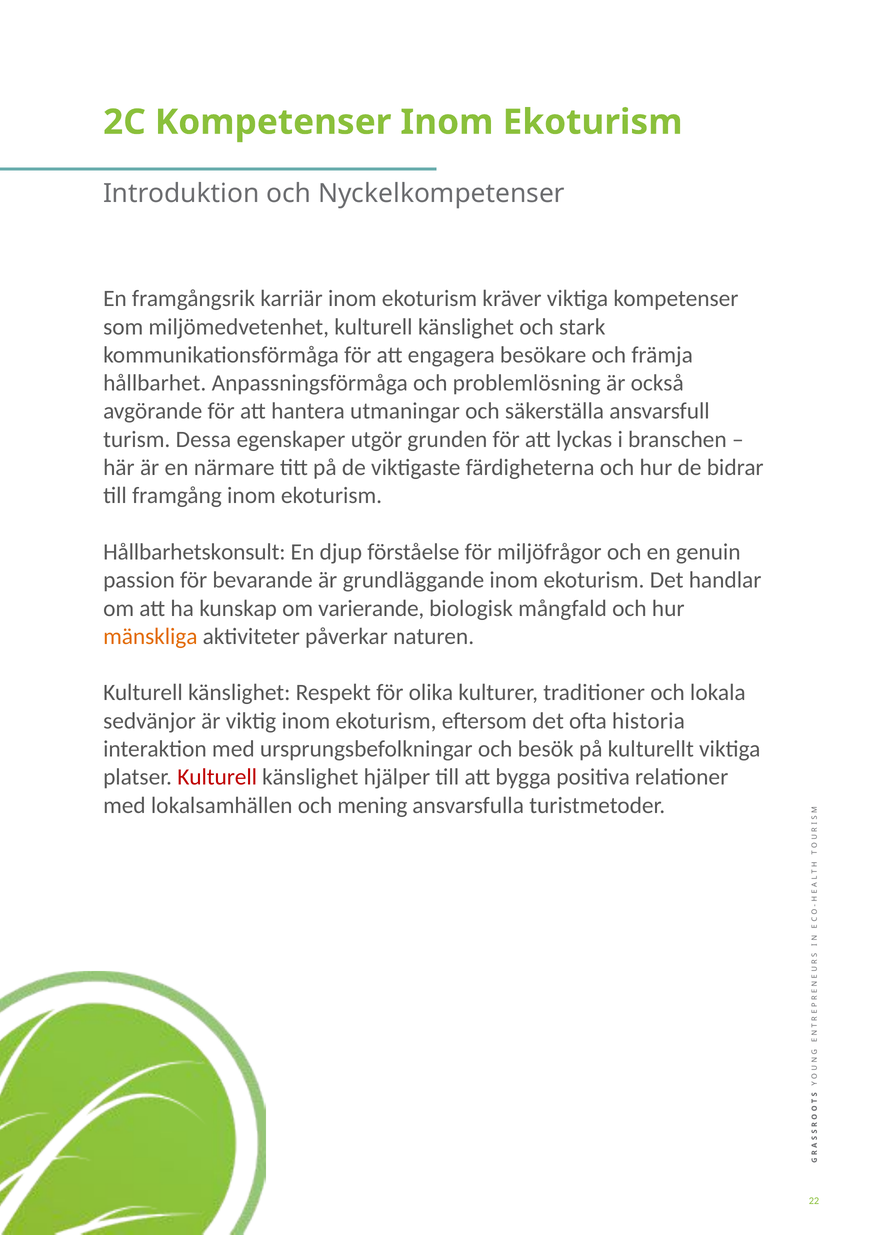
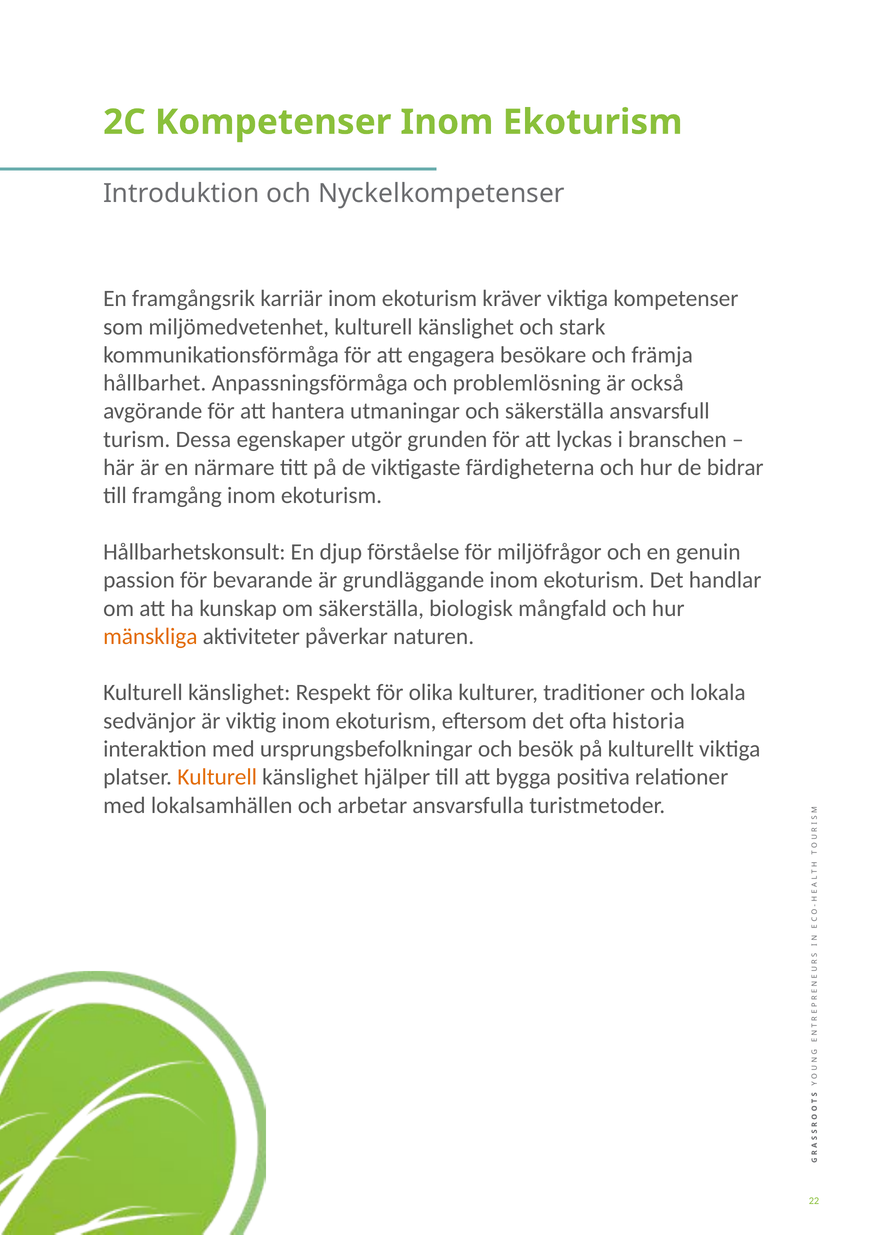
om varierande: varierande -> säkerställa (371, 608)
Kulturell colour: red -> orange (217, 777)
mening: mening -> arbetar (372, 805)
